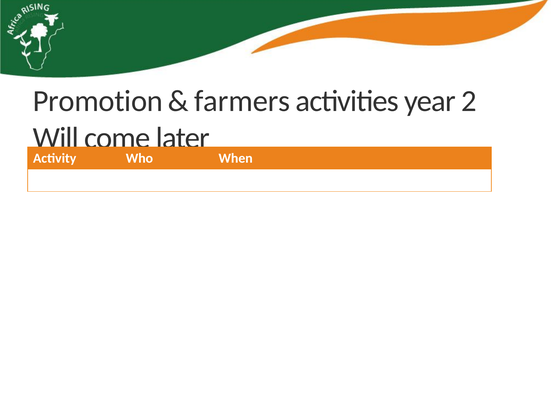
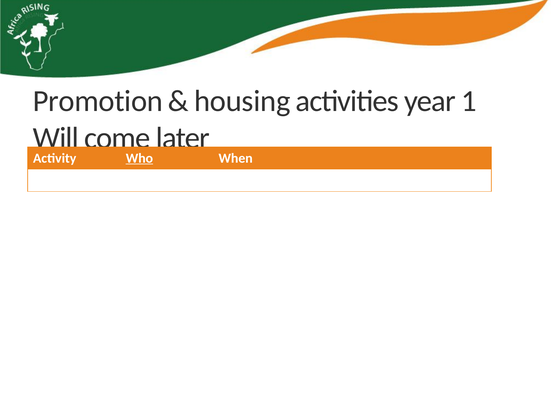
farmers: farmers -> housing (242, 101)
2: 2 -> 1 (469, 101)
Who underline: none -> present (139, 158)
